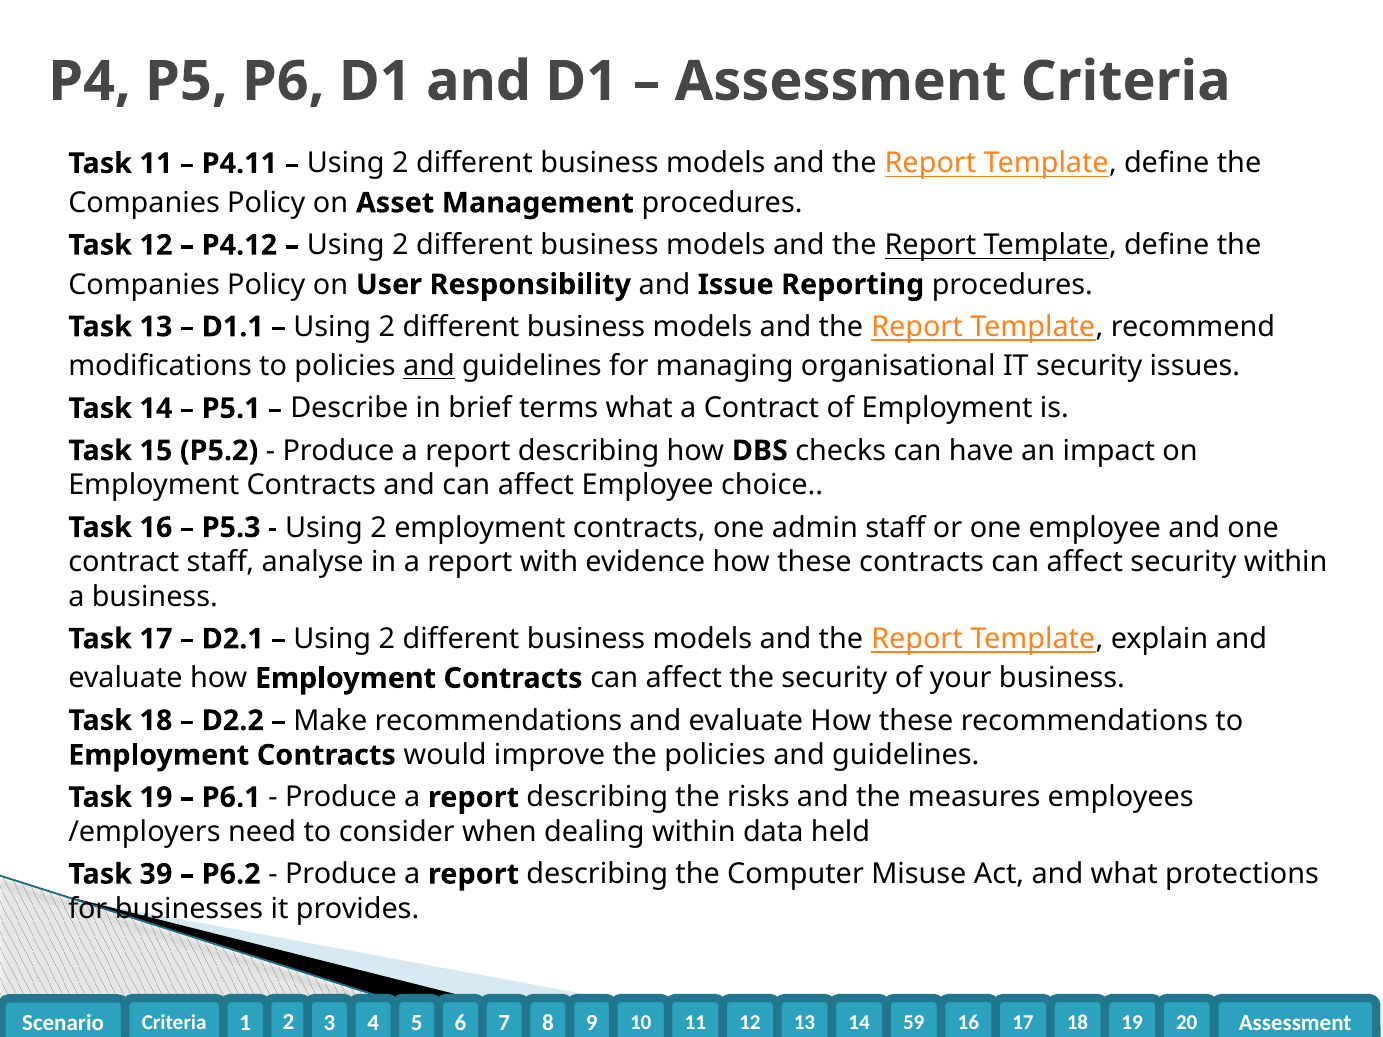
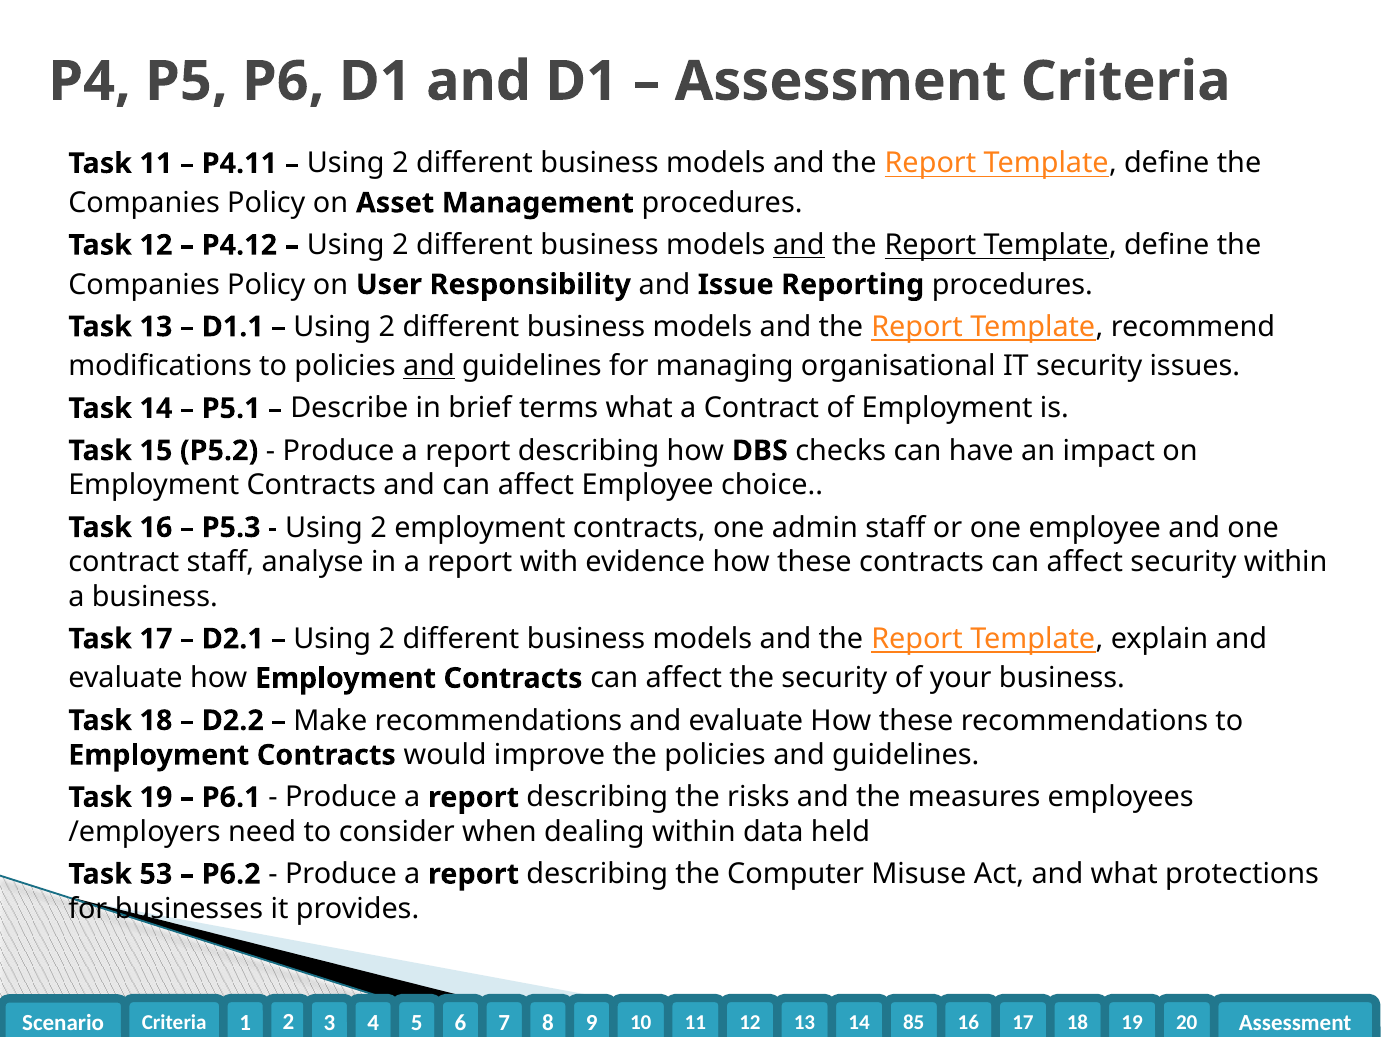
and underline: none -> present (799, 245)
39: 39 -> 53 (156, 874)
59: 59 -> 85 (914, 1023)
